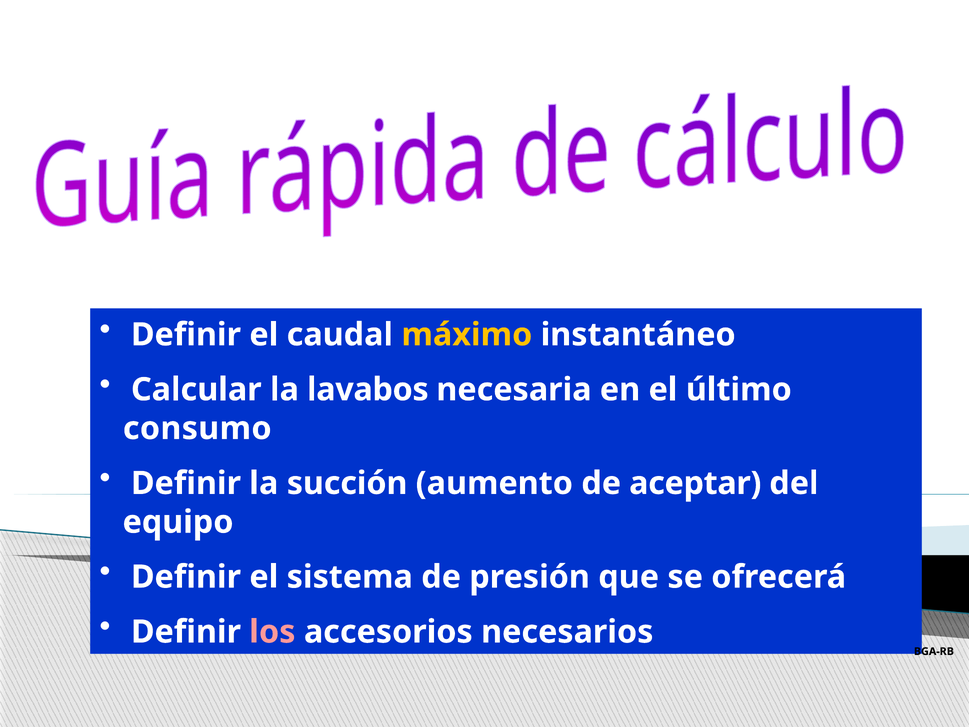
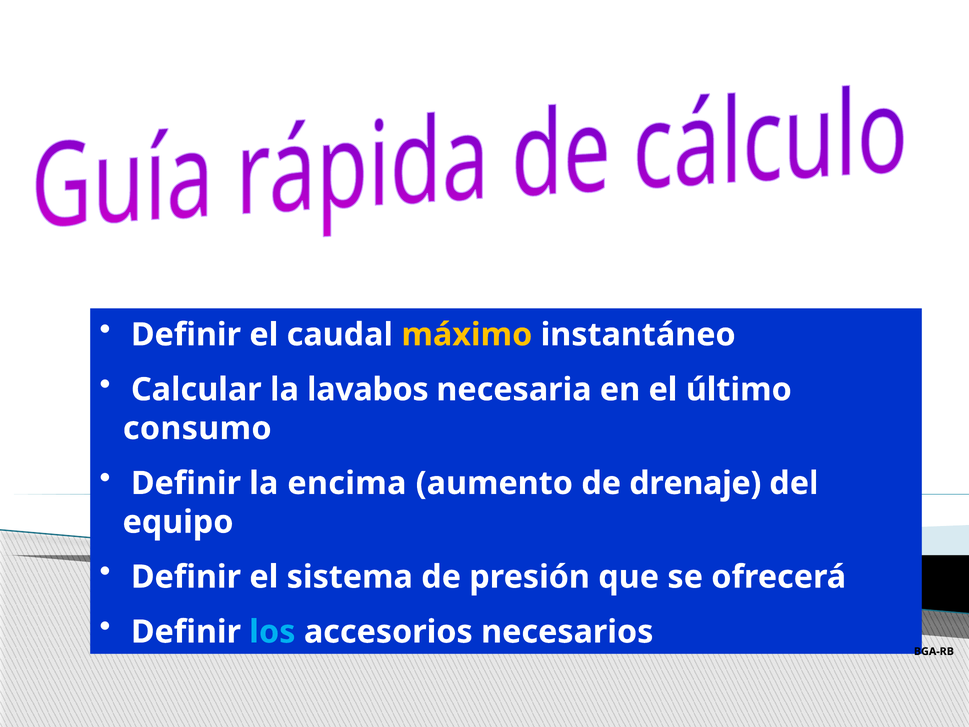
succión: succión -> encima (347, 483)
aceptar: aceptar -> drenaje (695, 483)
los colour: pink -> light blue (272, 632)
